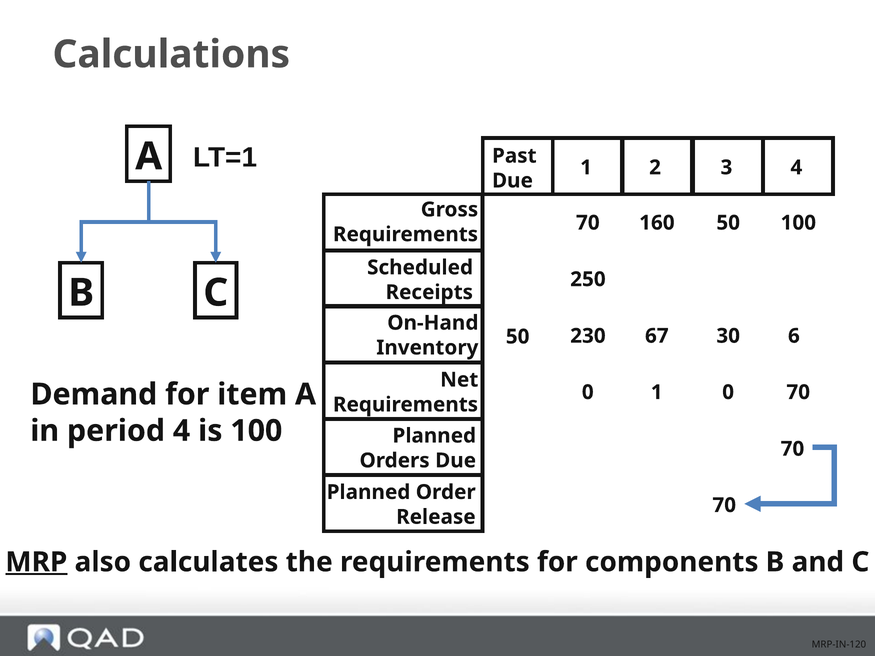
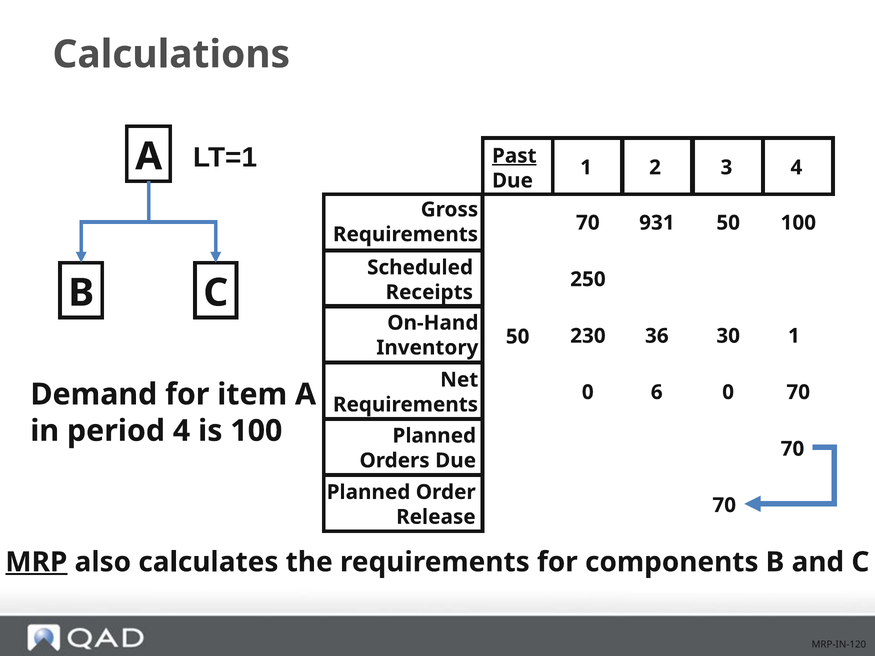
Past underline: none -> present (514, 156)
160: 160 -> 931 (657, 223)
67: 67 -> 36 (657, 336)
30 6: 6 -> 1 (794, 336)
0 1: 1 -> 6 (657, 392)
